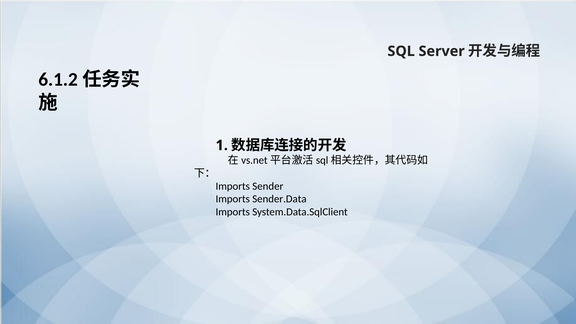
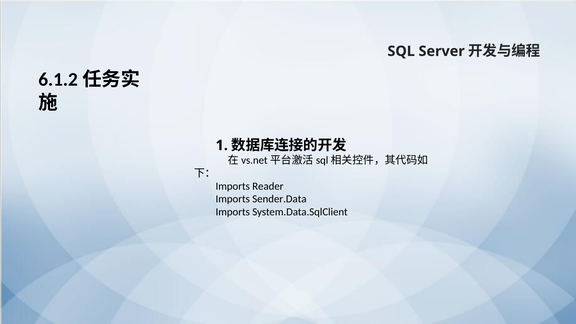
Sender: Sender -> Reader (268, 186)
